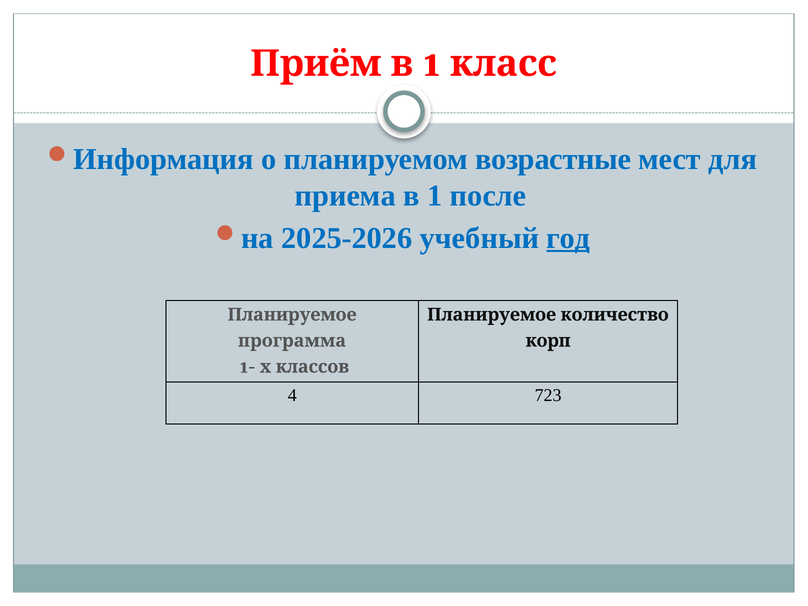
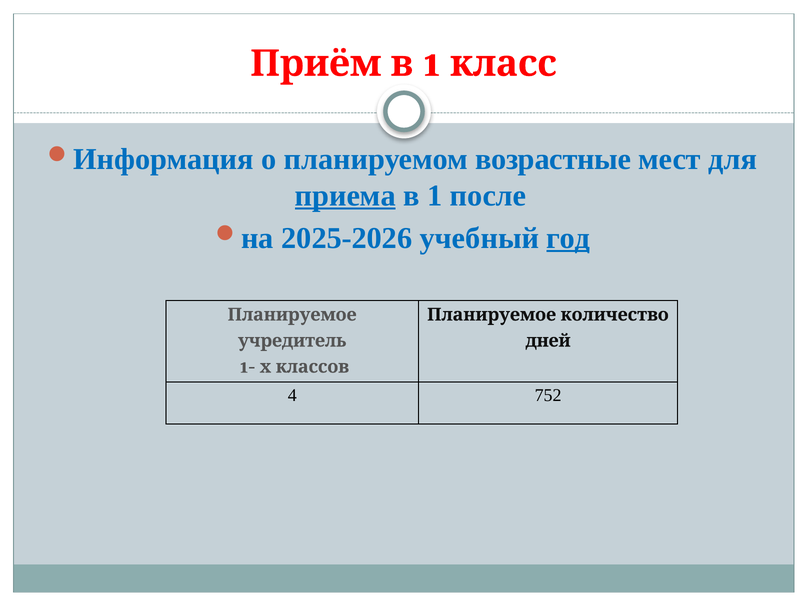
приема underline: none -> present (345, 196)
программа: программа -> учредитель (292, 341)
корп: корп -> дней (548, 341)
723: 723 -> 752 (548, 395)
